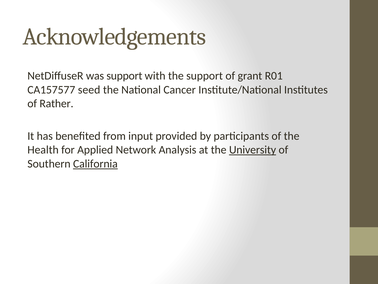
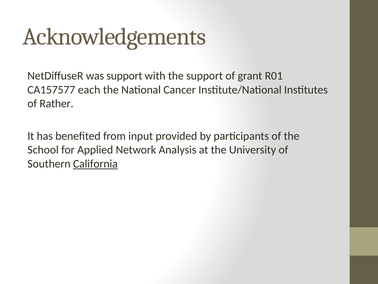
seed: seed -> each (89, 90)
Health: Health -> School (43, 150)
University underline: present -> none (253, 150)
